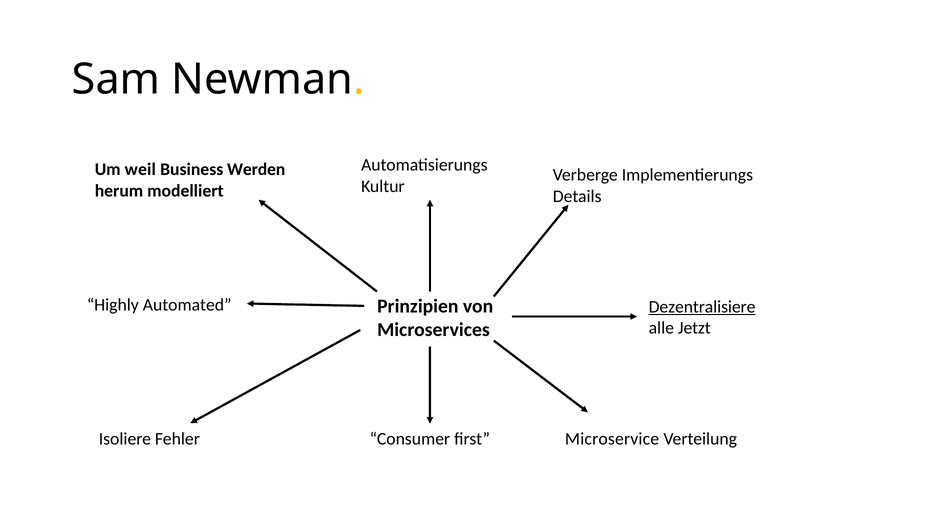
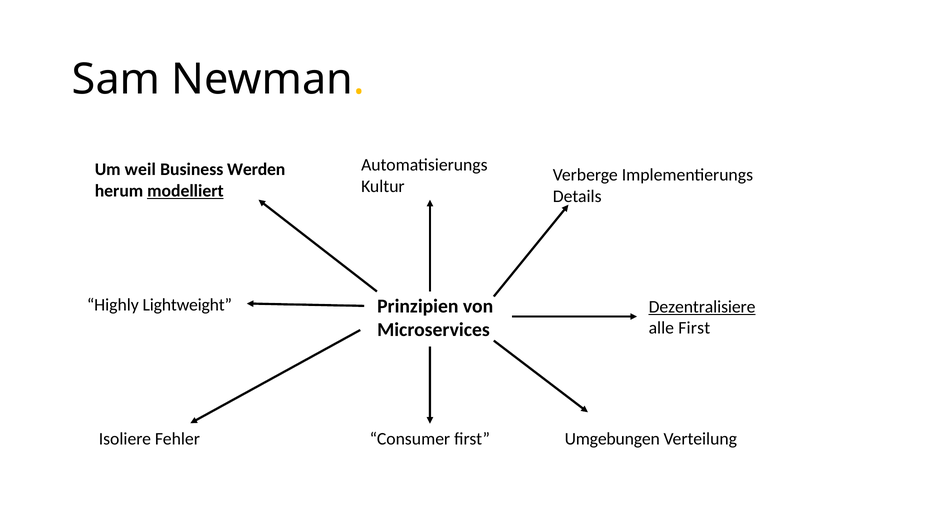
modelliert underline: none -> present (185, 190)
Automated: Automated -> Lightweight (187, 304)
alle Jetzt: Jetzt -> First (694, 328)
Microservice: Microservice -> Umgebungen (612, 439)
